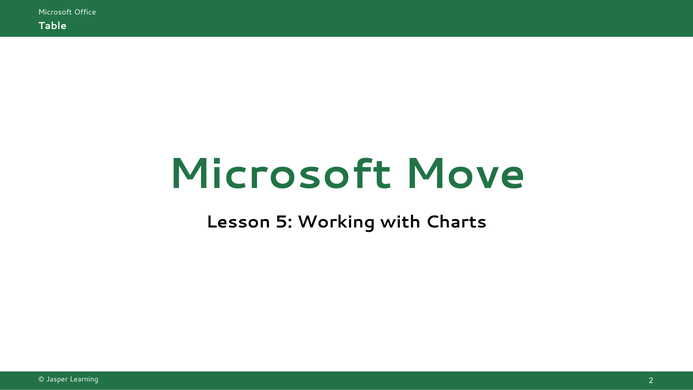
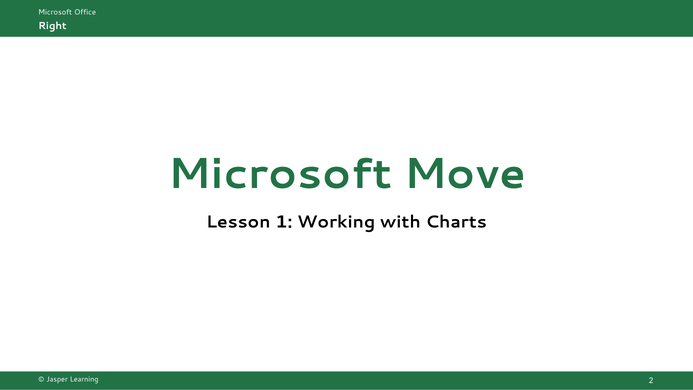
Table: Table -> Right (52, 26)
5: 5 -> 1 (284, 222)
